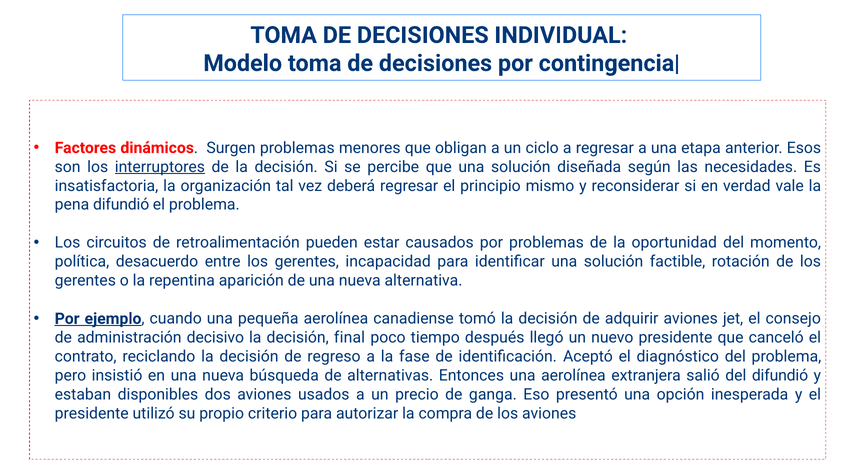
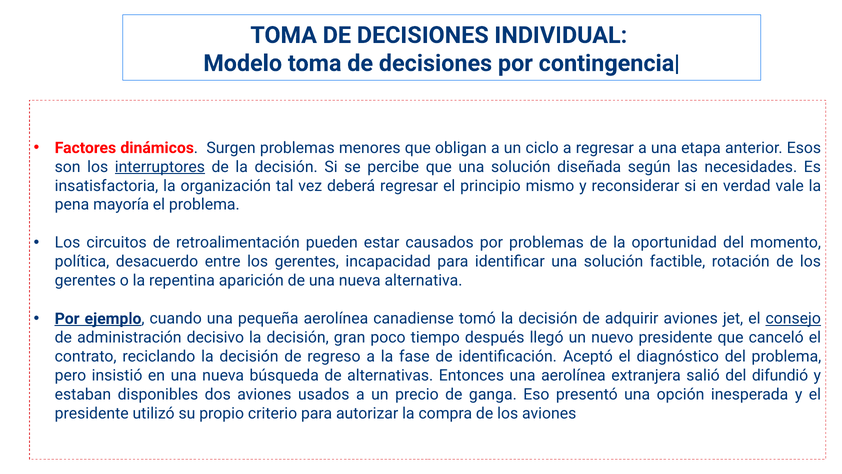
pena difundió: difundió -> mayoría (121, 205)
consejo underline: none -> present (793, 318)
final: final -> gran (350, 337)
